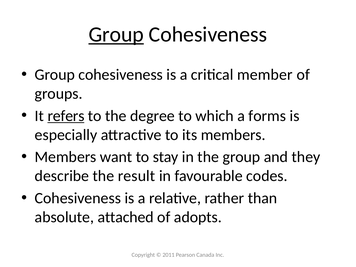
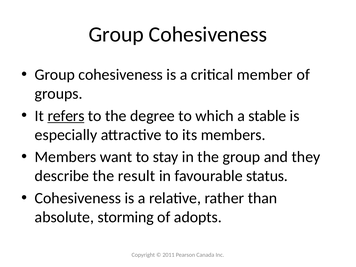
Group underline: present -> none (116, 34)
forms: forms -> stable (267, 116)
codes: codes -> status (267, 176)
attached: attached -> storming (126, 217)
